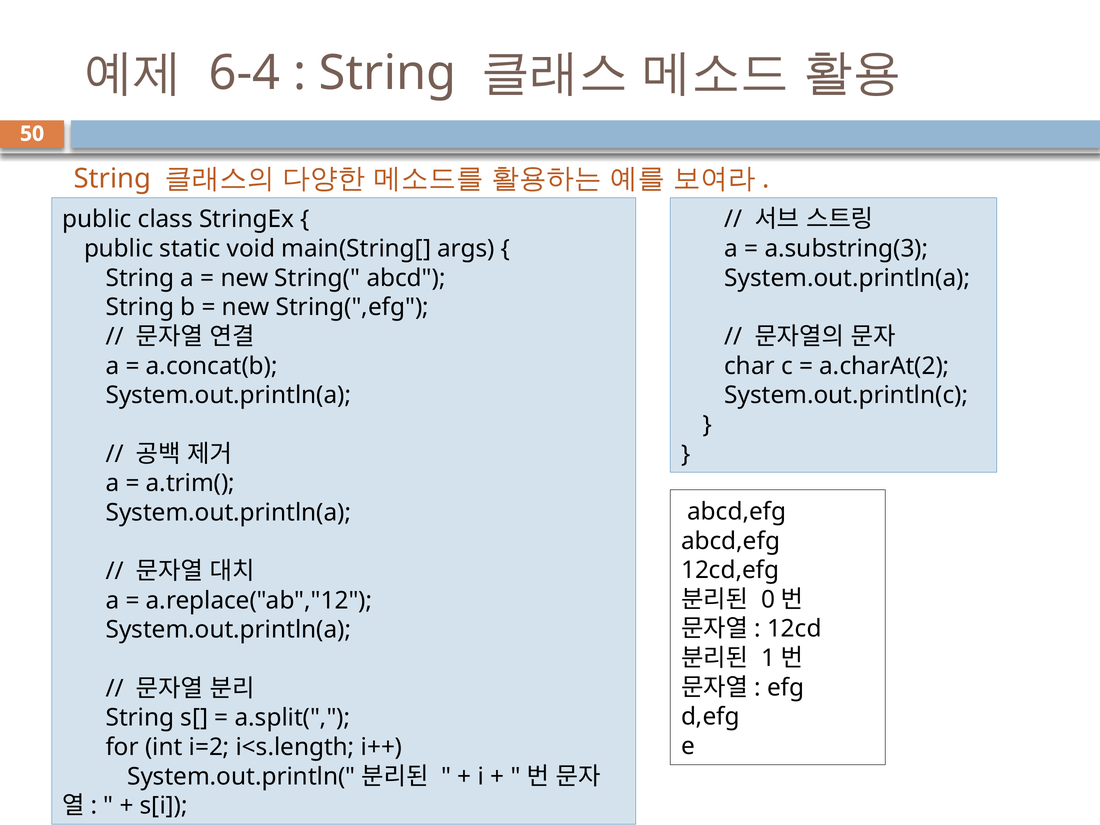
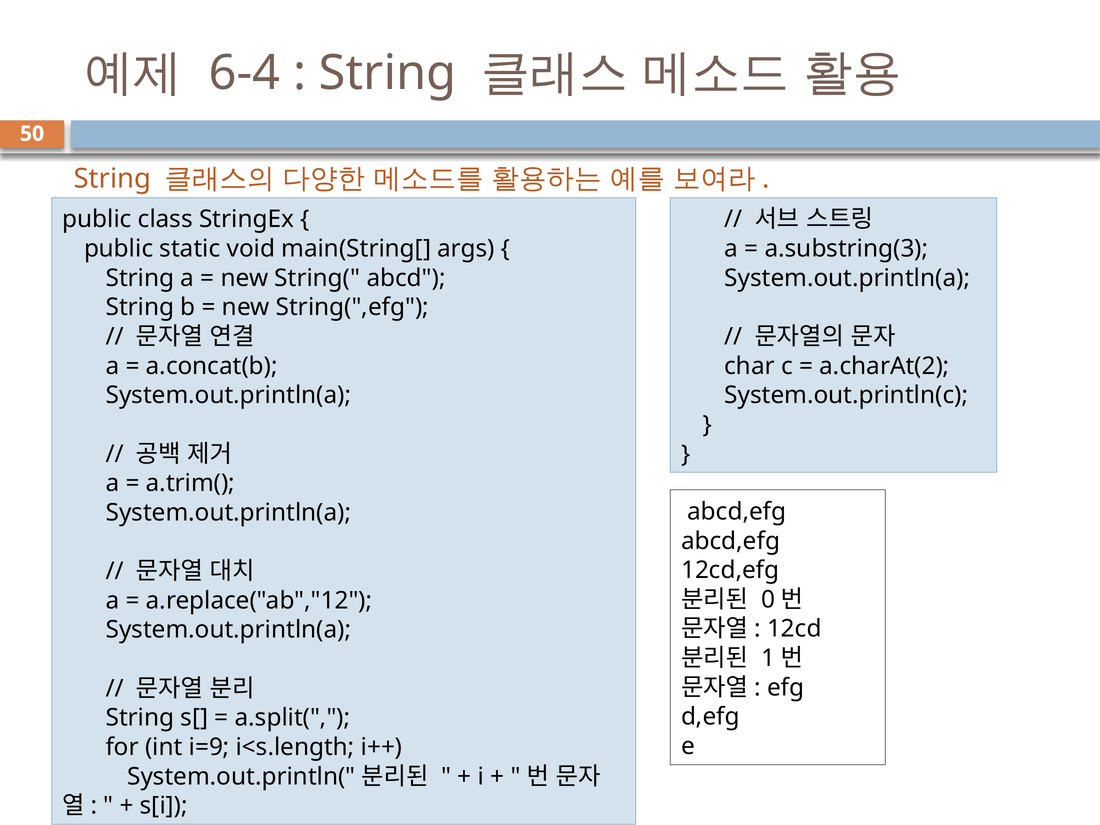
i=2: i=2 -> i=9 (209, 747)
